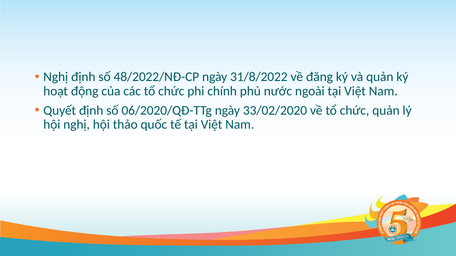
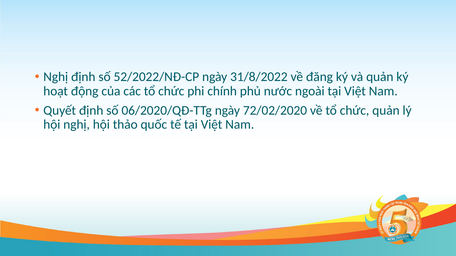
48/2022/NĐ-CP: 48/2022/NĐ-CP -> 52/2022/NĐ-CP (156, 77)
33/02/2020: 33/02/2020 -> 72/02/2020 (275, 111)
